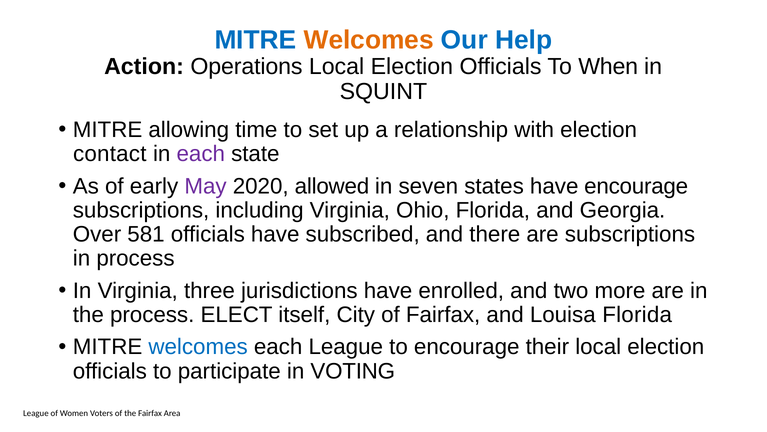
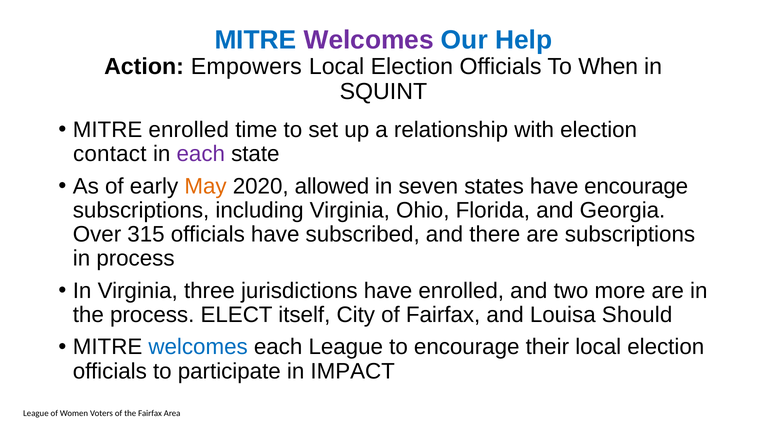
Welcomes colour: orange -> purple (369, 40)
Operations: Operations -> Empowers (246, 67)
MITRE allowing: allowing -> enrolled (189, 130)
May colour: purple -> orange (206, 186)
581: 581 -> 315 (146, 234)
Louisa Florida: Florida -> Should (637, 314)
VOTING: VOTING -> IMPACT (353, 371)
